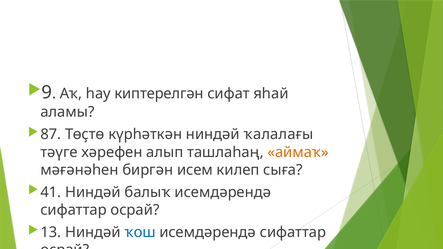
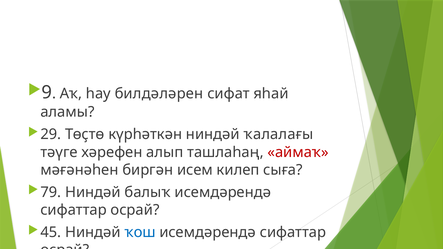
киптерелгән: киптерелгән -> билдәләрен (159, 94)
87: 87 -> 29 (51, 135)
аймаҡ colour: orange -> red (298, 152)
41: 41 -> 79 (51, 192)
13: 13 -> 45 (51, 232)
